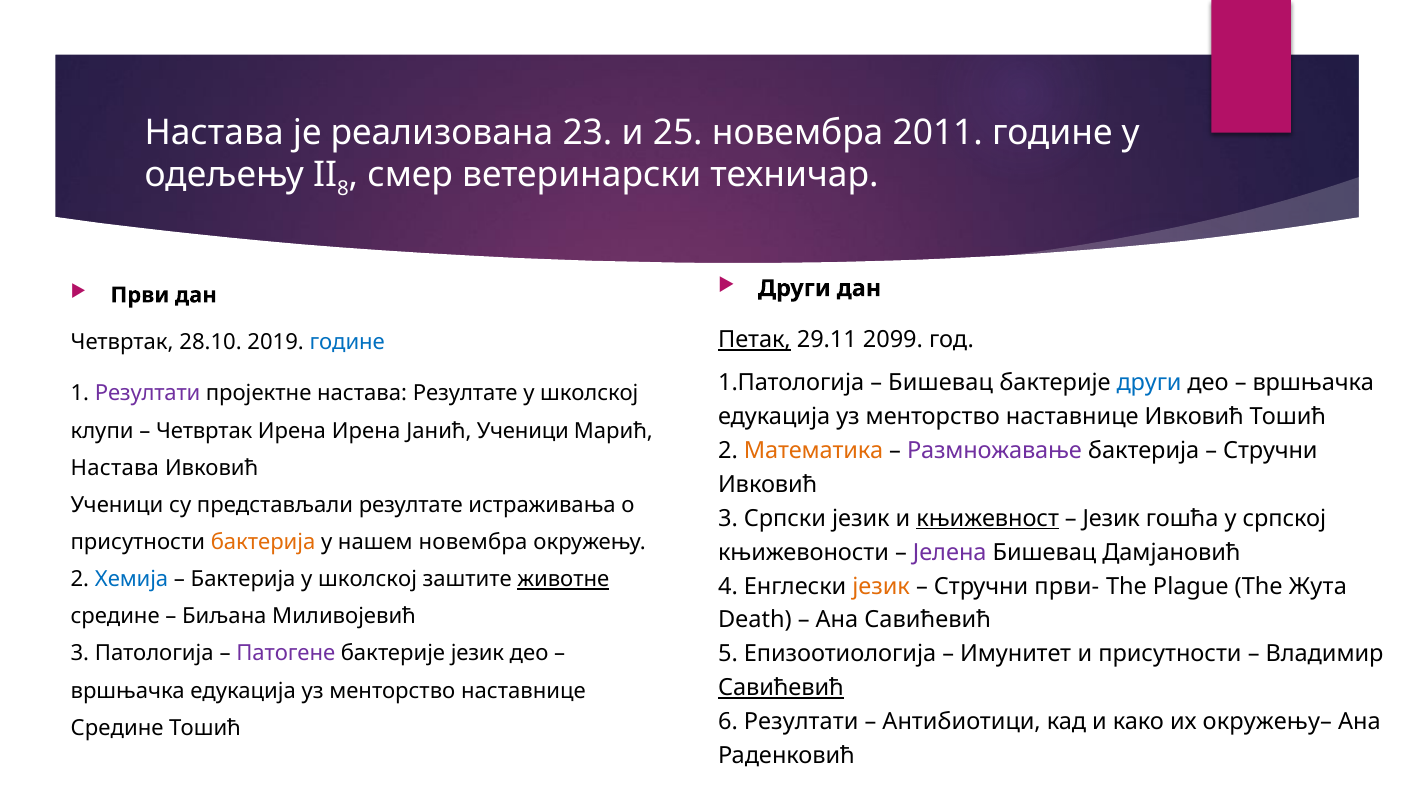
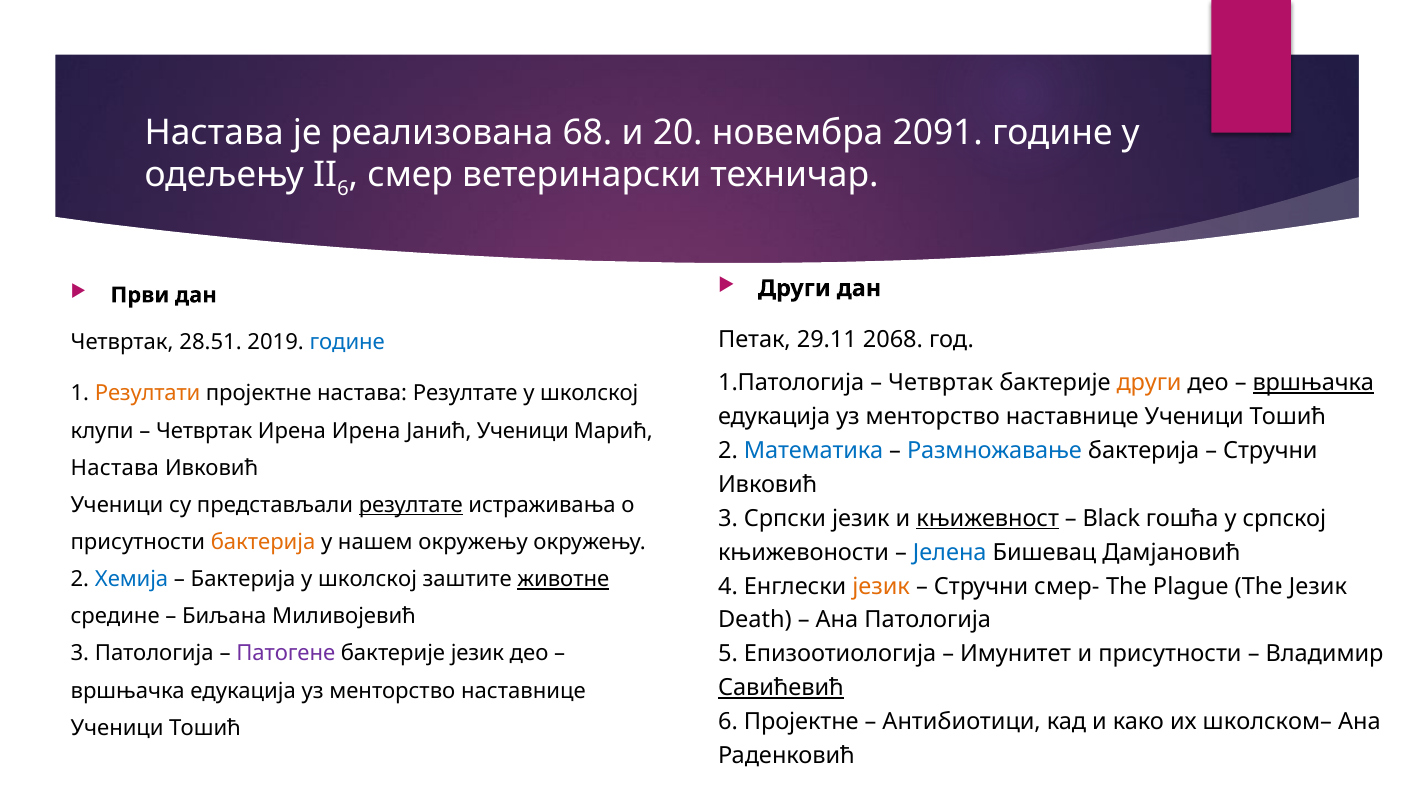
23: 23 -> 68 (587, 132)
25: 25 -> 20 (678, 132)
2011: 2011 -> 2091 (938, 132)
8: 8 -> 6 (343, 189)
Петак underline: present -> none (754, 340)
2099: 2099 -> 2068 (893, 340)
28.10: 28.10 -> 28.51 (211, 342)
Бишевац: Бишевац -> Четвртак (941, 383)
други colour: blue -> orange (1149, 383)
вршњачка underline: none -> present (1313, 383)
Резултати colour: purple -> orange (148, 394)
Ивковић: Ивковић -> Ученици (1194, 417)
Математика colour: orange -> blue (814, 451)
Размножавање colour: purple -> blue (994, 451)
резултате underline: none -> present (411, 505)
Језик: Језик -> Black (1111, 518)
нашем новембра: новембра -> окружењу (473, 542)
Јелена colour: purple -> blue (950, 552)
први-: први- -> смер- (1067, 586)
The Жута: Жута -> Језик (1318, 586)
Ана Савићевић: Савићевић -> Патологија (928, 620)
6 Резултати: Резултати -> Пројектне (801, 722)
окружењу–: окружењу– -> школском– (1267, 722)
Средине: Средине -> Ученици (117, 728)
